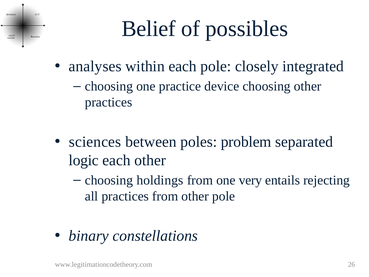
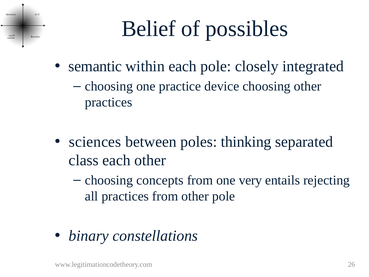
analyses: analyses -> semantic (95, 66)
problem: problem -> thinking (246, 142)
logic: logic -> class (84, 160)
holdings: holdings -> concepts (160, 180)
